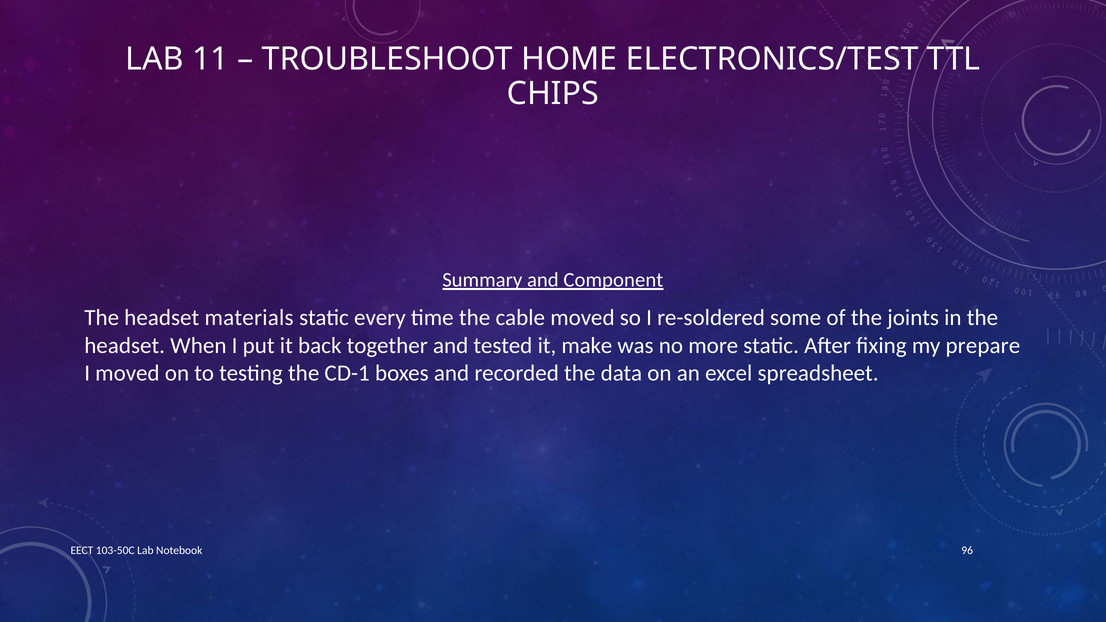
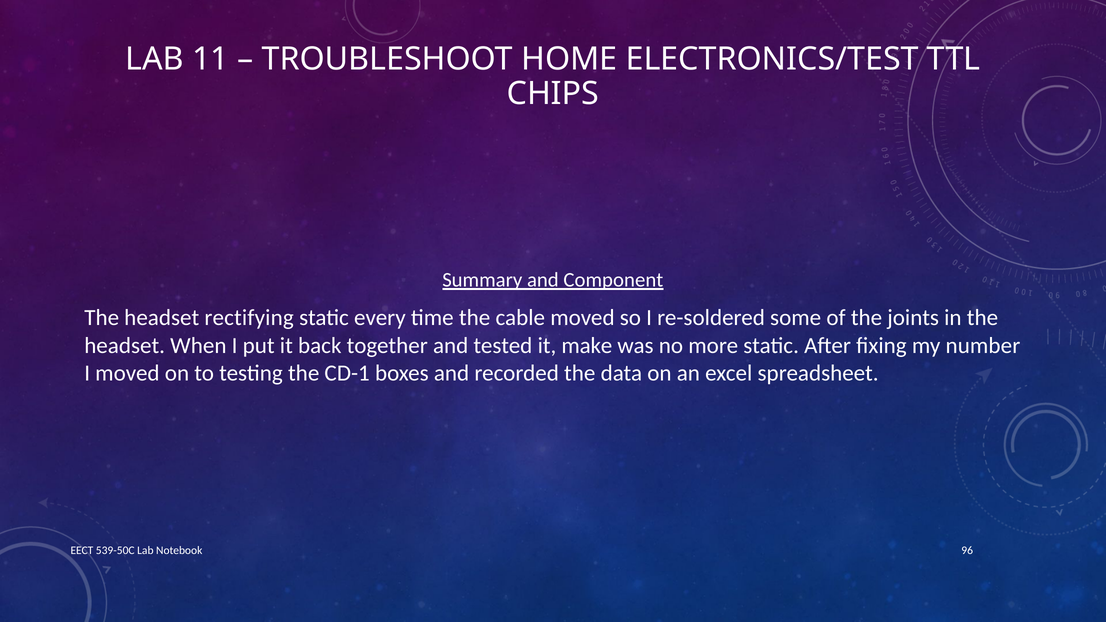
materials: materials -> rectifying (249, 318)
prepare: prepare -> number (983, 346)
103-50C: 103-50C -> 539-50C (115, 550)
